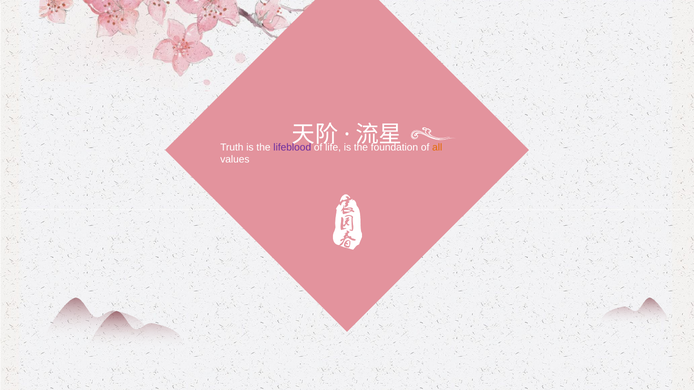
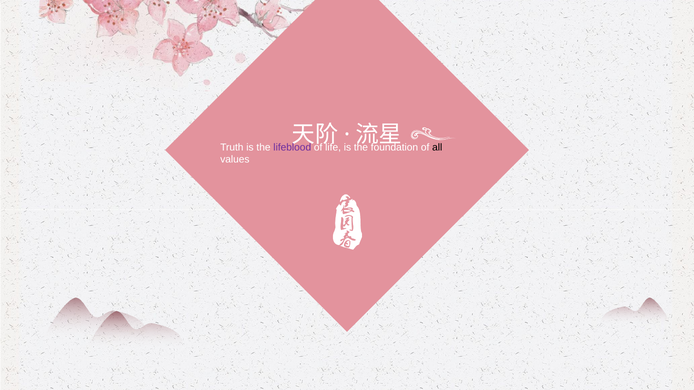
all colour: orange -> black (437, 148)
